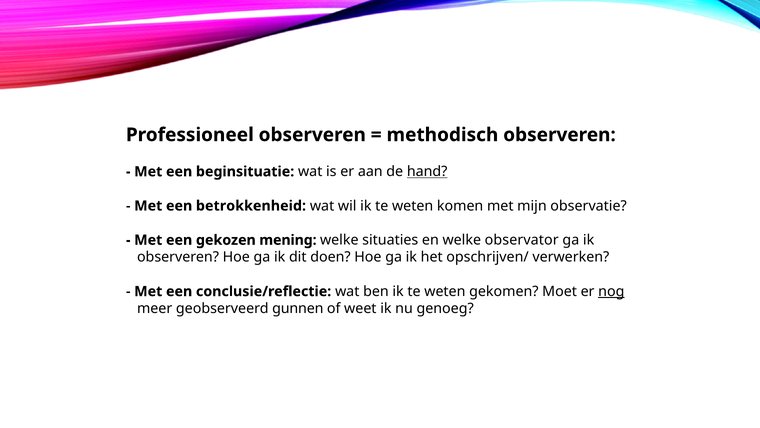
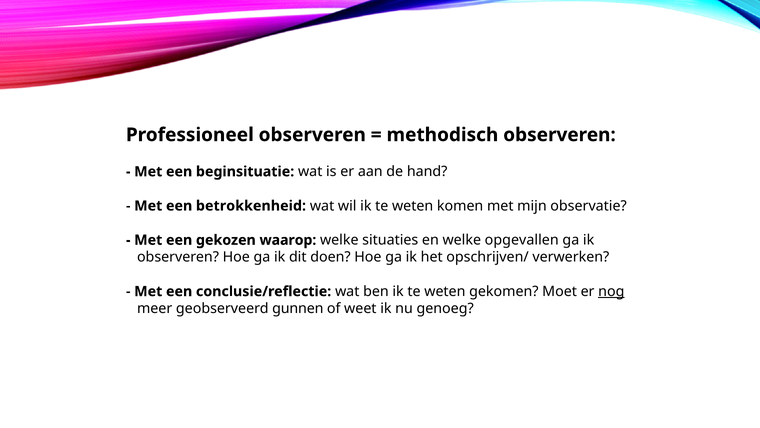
hand underline: present -> none (427, 171)
mening: mening -> waarop (288, 240)
observator: observator -> opgevallen (522, 240)
